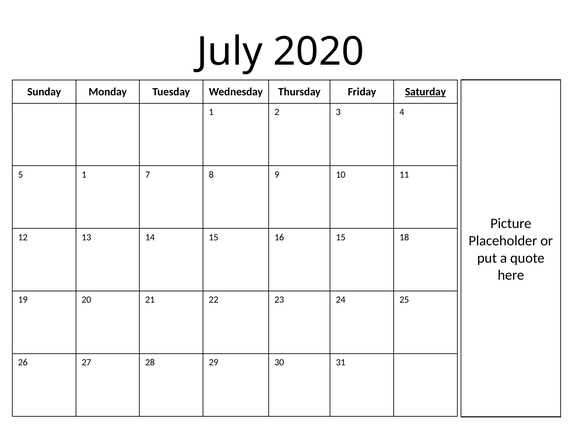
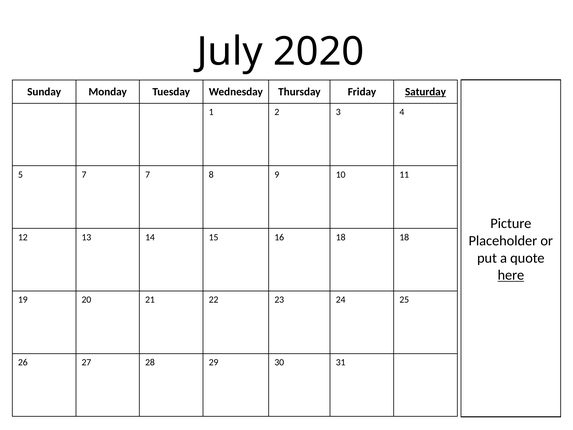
5 1: 1 -> 7 (84, 174)
16 15: 15 -> 18 (341, 237)
here underline: none -> present (511, 275)
